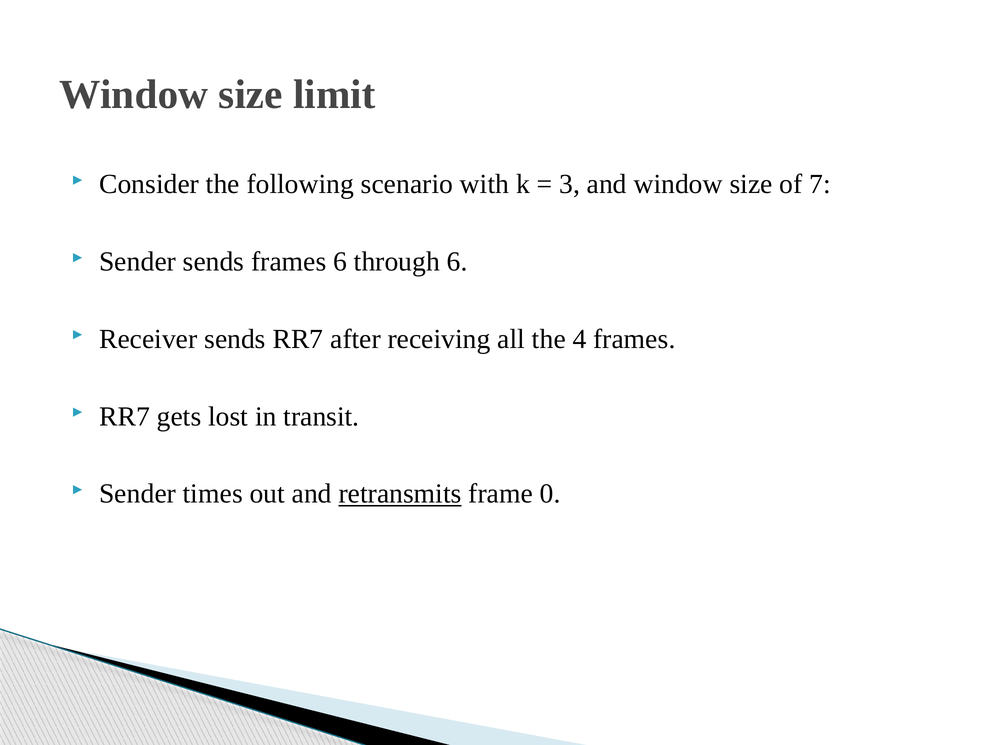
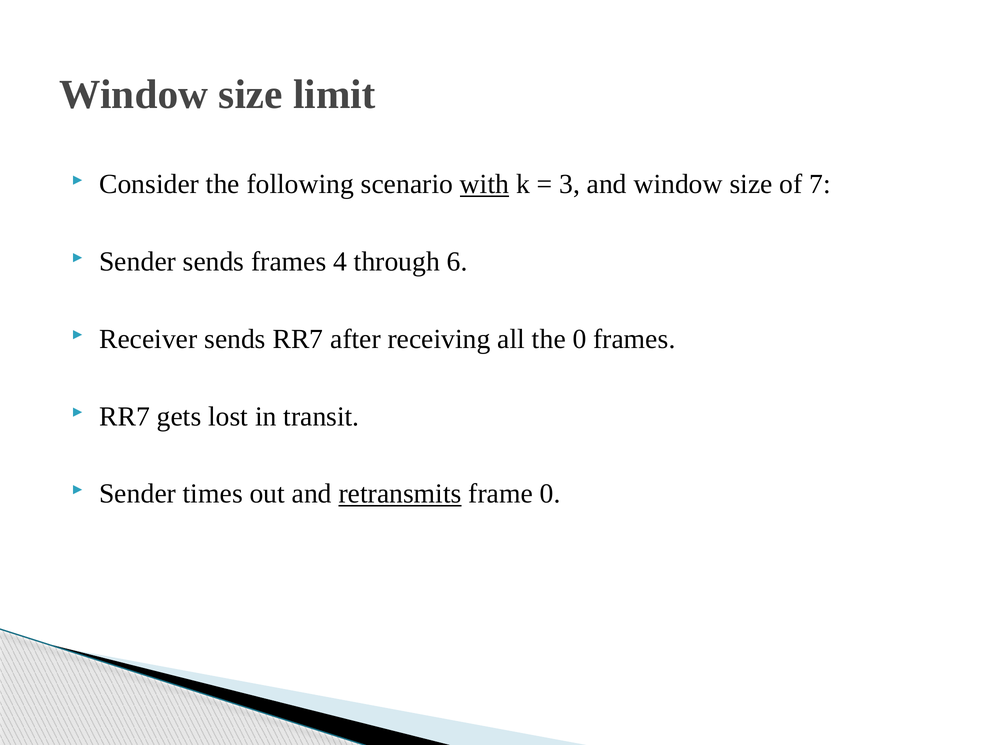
with underline: none -> present (484, 184)
frames 6: 6 -> 4 (340, 262)
the 4: 4 -> 0 (580, 339)
